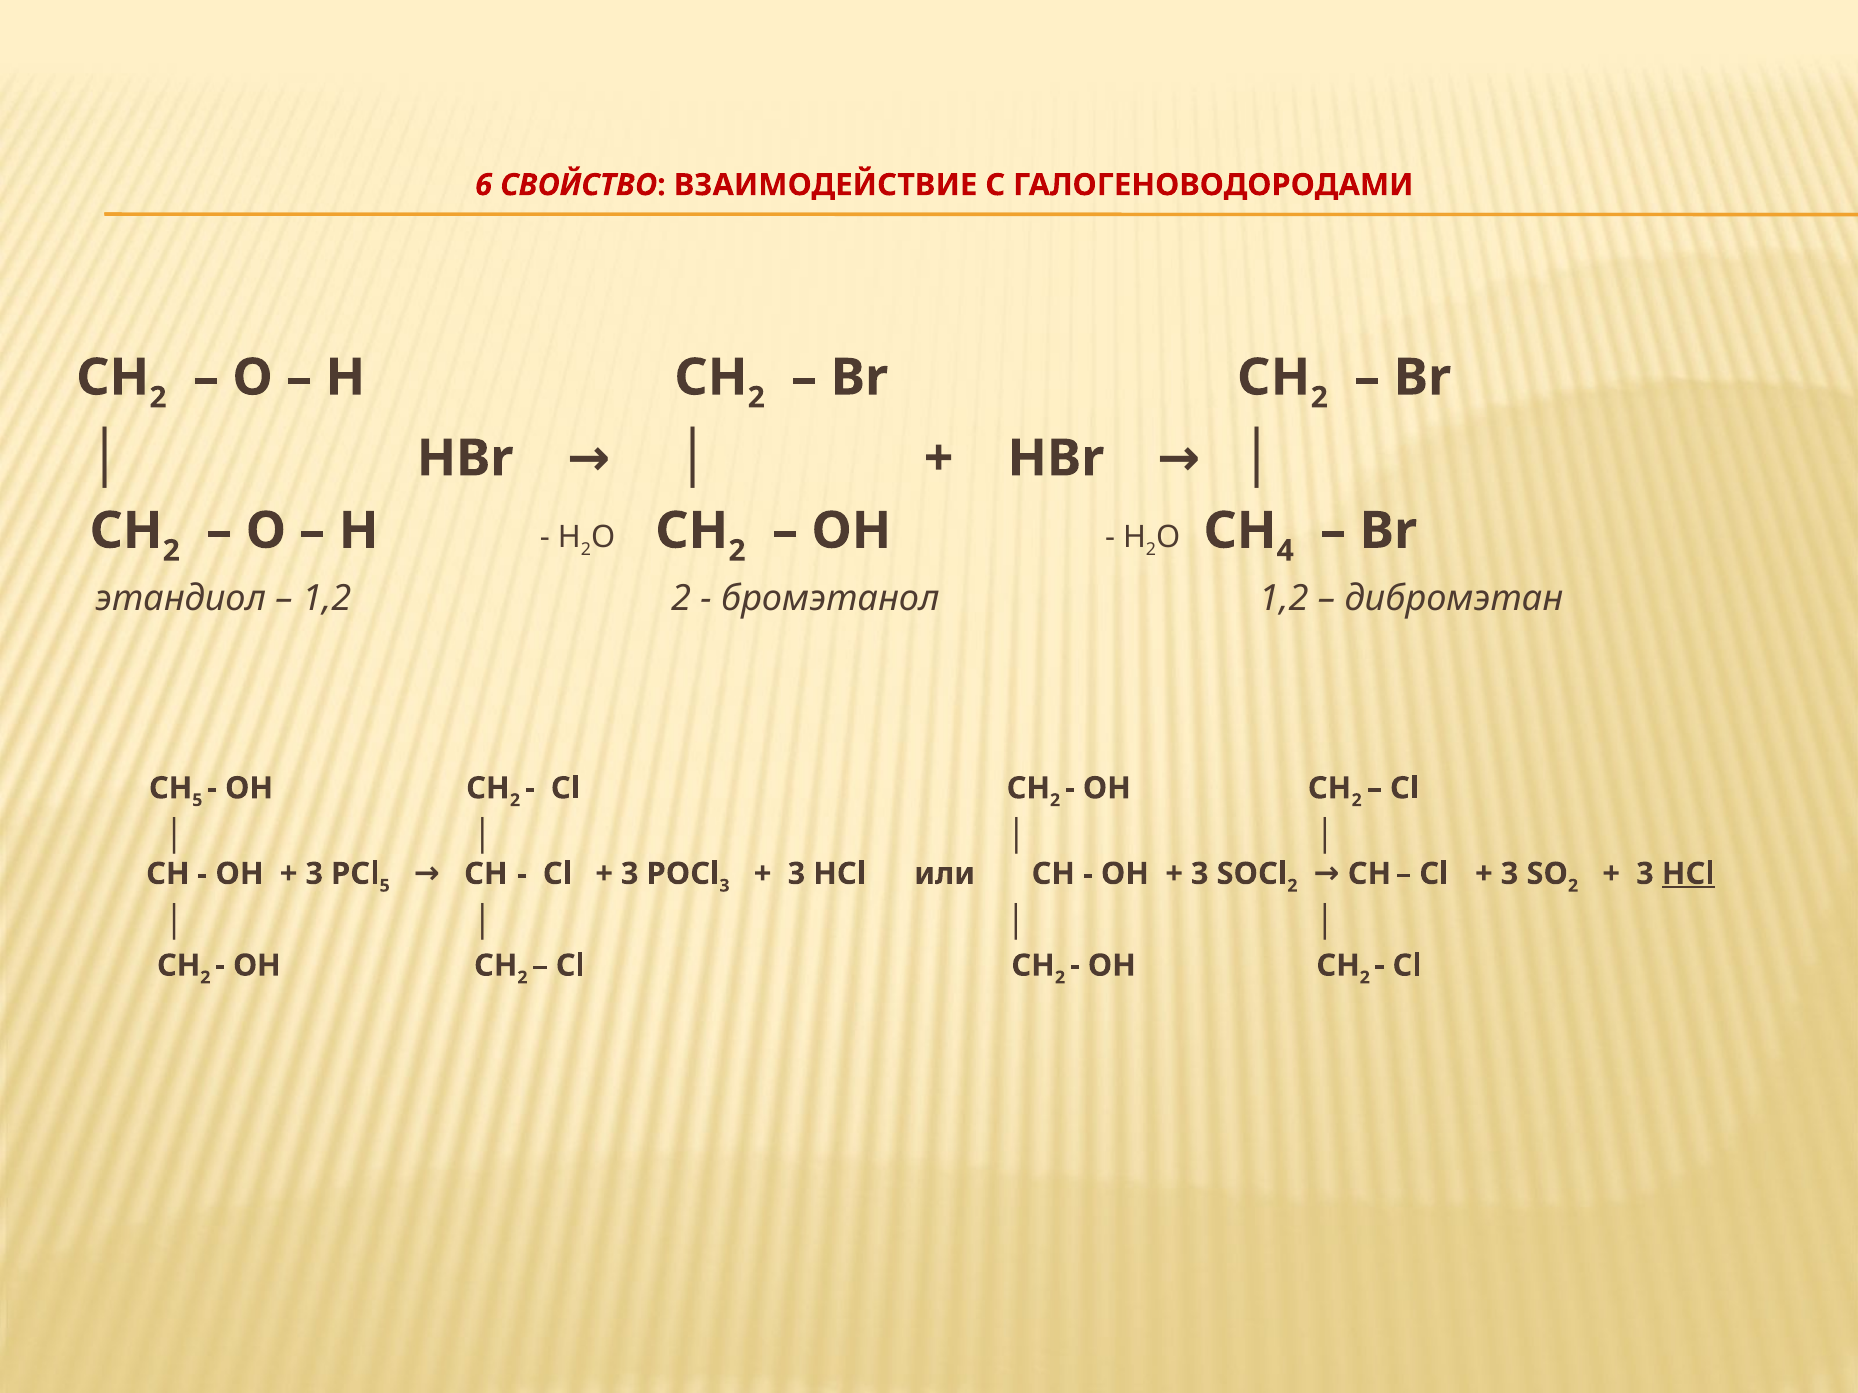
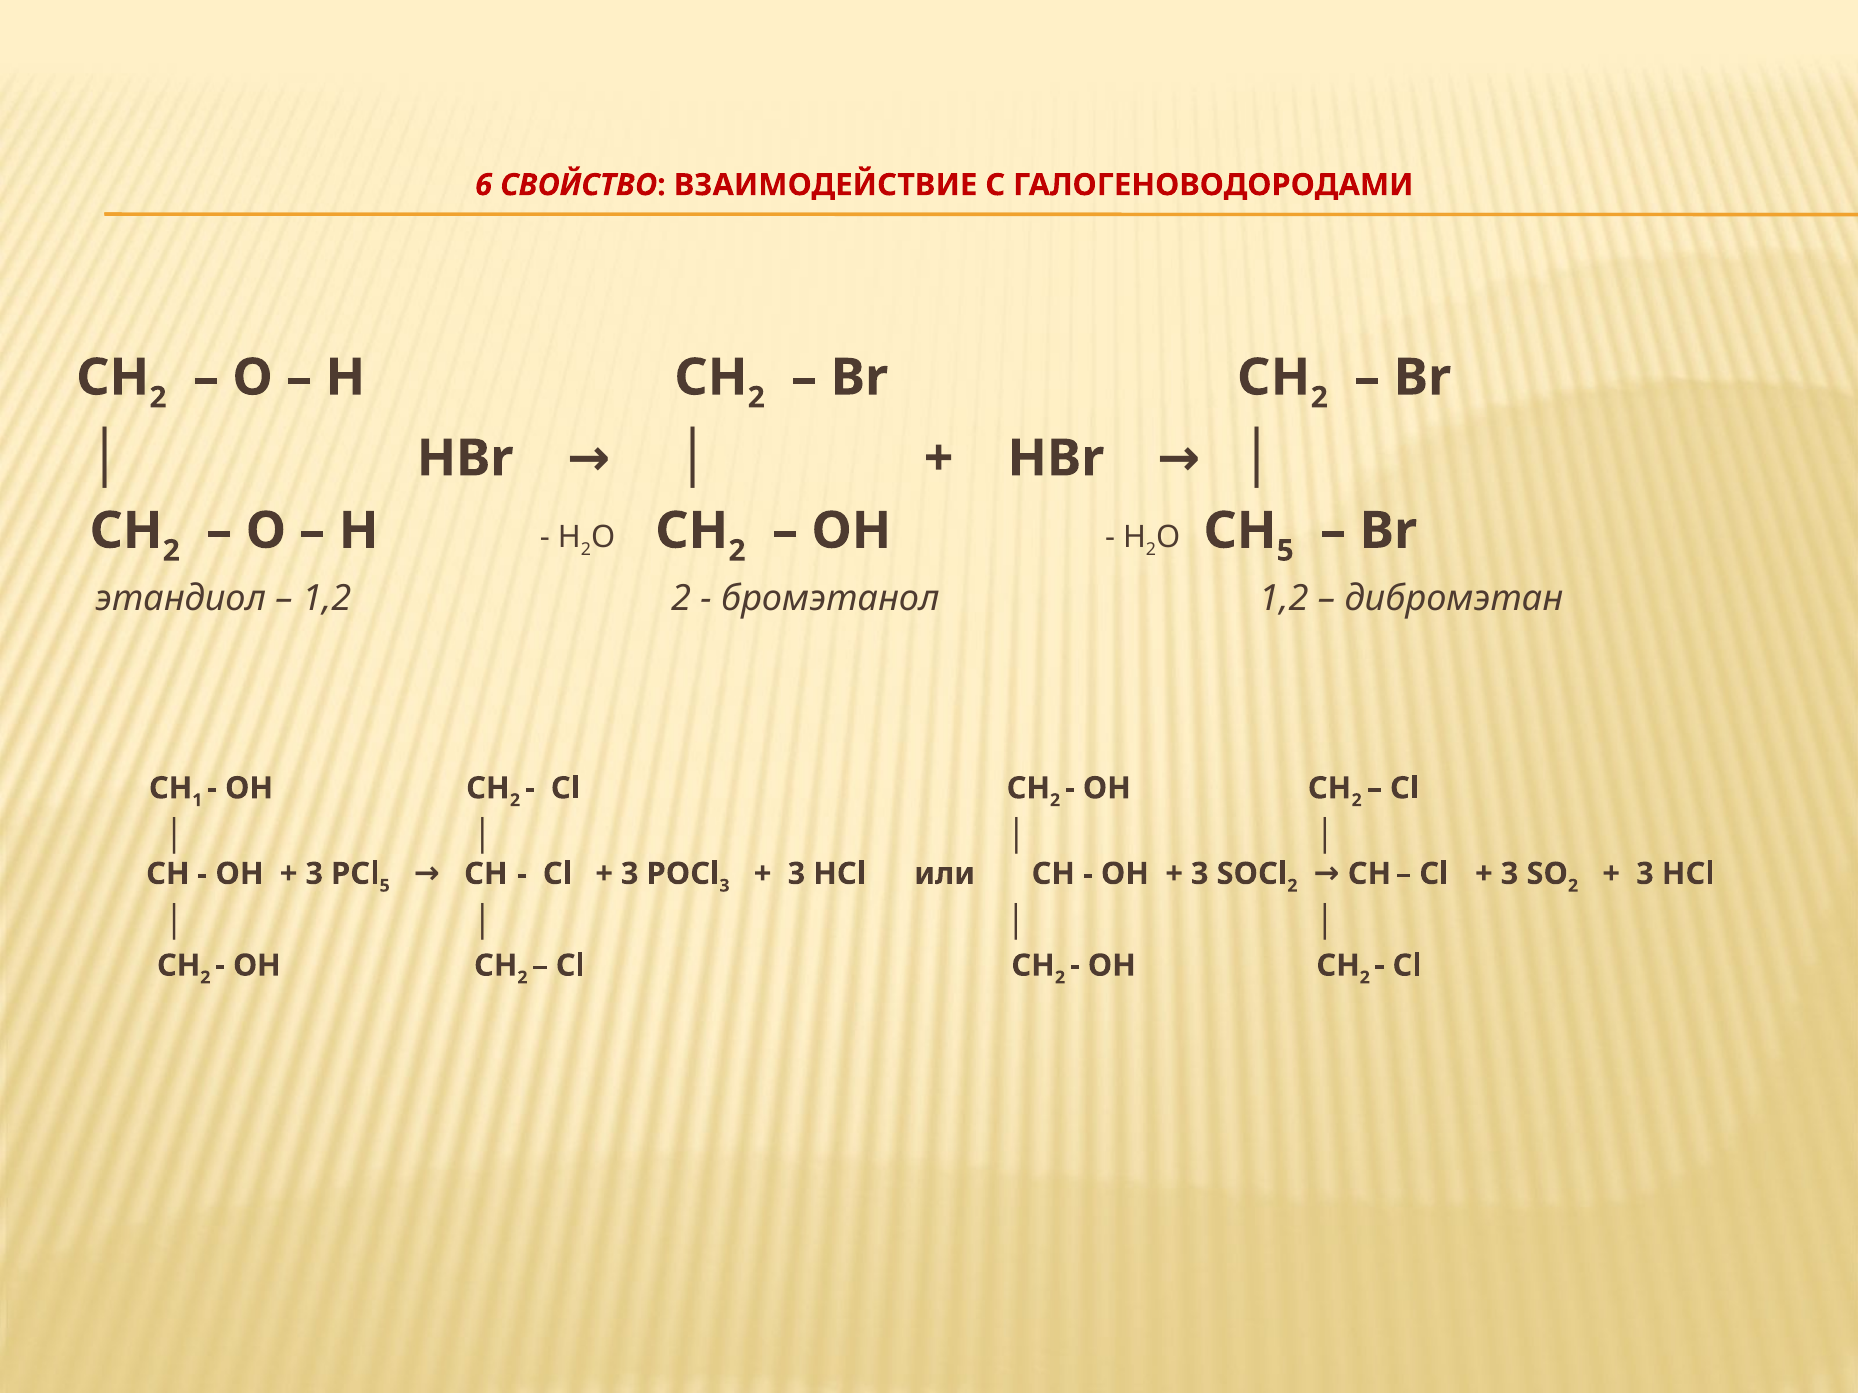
4: 4 -> 5 (1285, 551)
CH 5: 5 -> 1 (197, 800)
HCl underline: present -> none (1688, 874)
